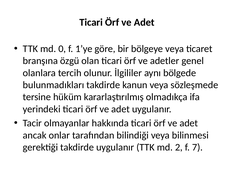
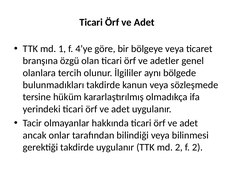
0: 0 -> 1 (62, 49)
1’ye: 1’ye -> 4’ye (84, 49)
f 7: 7 -> 2 (197, 148)
